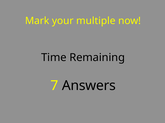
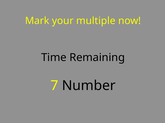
Answers: Answers -> Number (89, 86)
